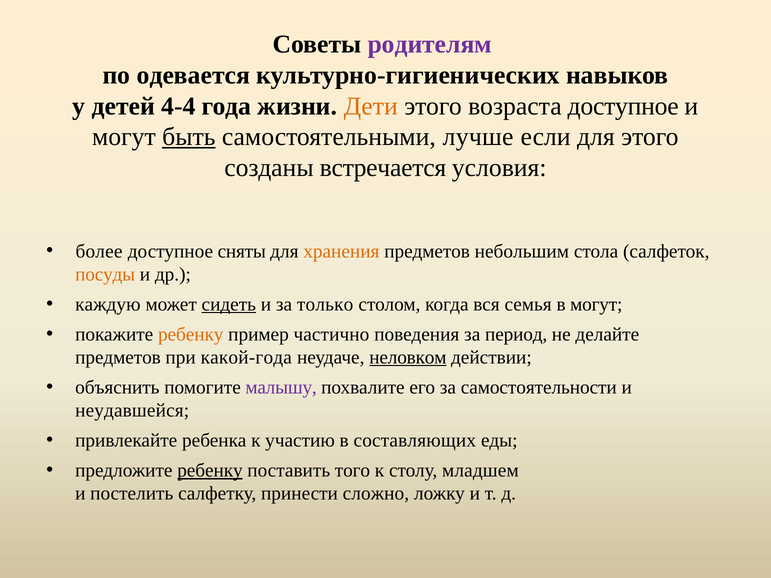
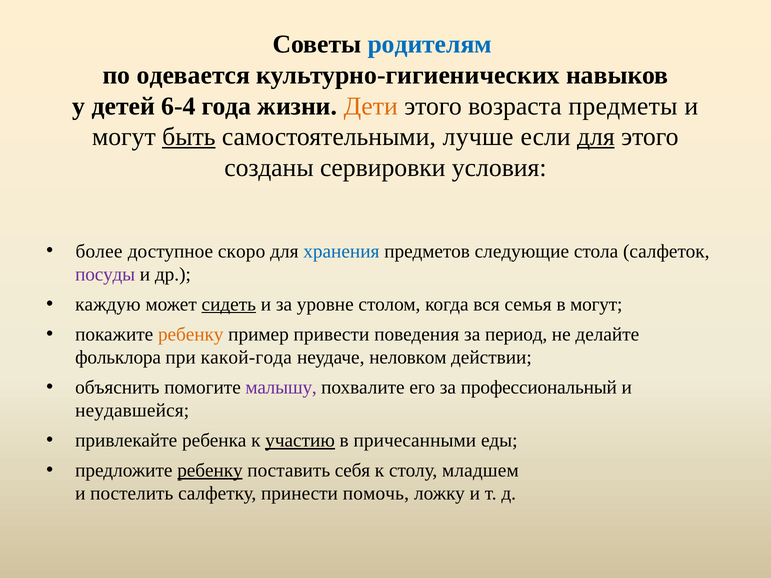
родителям colour: purple -> blue (430, 44)
4-4: 4-4 -> 6-4 (178, 106)
возраста доступное: доступное -> предметы (623, 106)
для underline: none -> present (596, 137)
встречается: встречается -> сервировки (383, 168)
сняты: сняты -> скоро (242, 251)
хранения colour: orange -> blue (341, 251)
небольшим: небольшим -> следующие (522, 251)
посуды colour: orange -> purple (105, 274)
только: только -> уровне (325, 304)
частично: частично -> привести (331, 334)
предметов: предметов -> фольклора (118, 357)
неловком underline: present -> none (408, 357)
самостоятельности: самостоятельности -> профессиональный (539, 387)
участию underline: none -> present (300, 441)
составляющих: составляющих -> причесанными (415, 441)
того: того -> себя (353, 471)
сложно: сложно -> помочь (376, 494)
